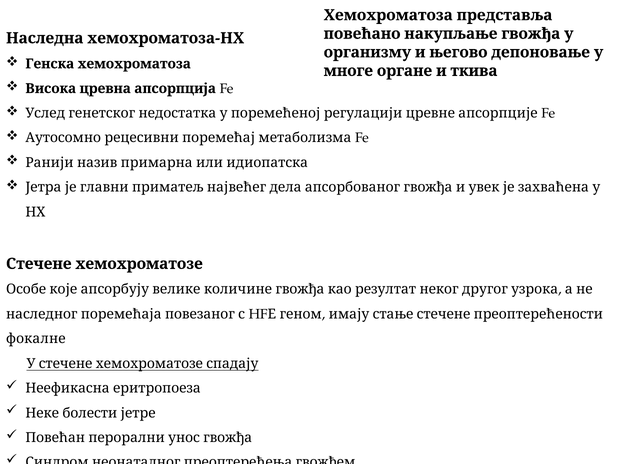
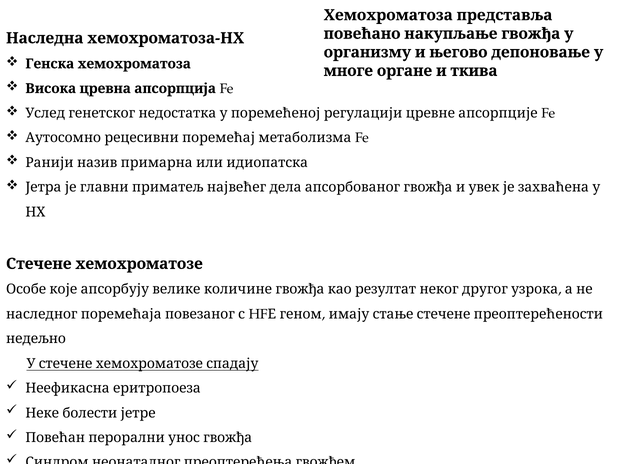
фокалне: фокалне -> недељно (36, 338)
